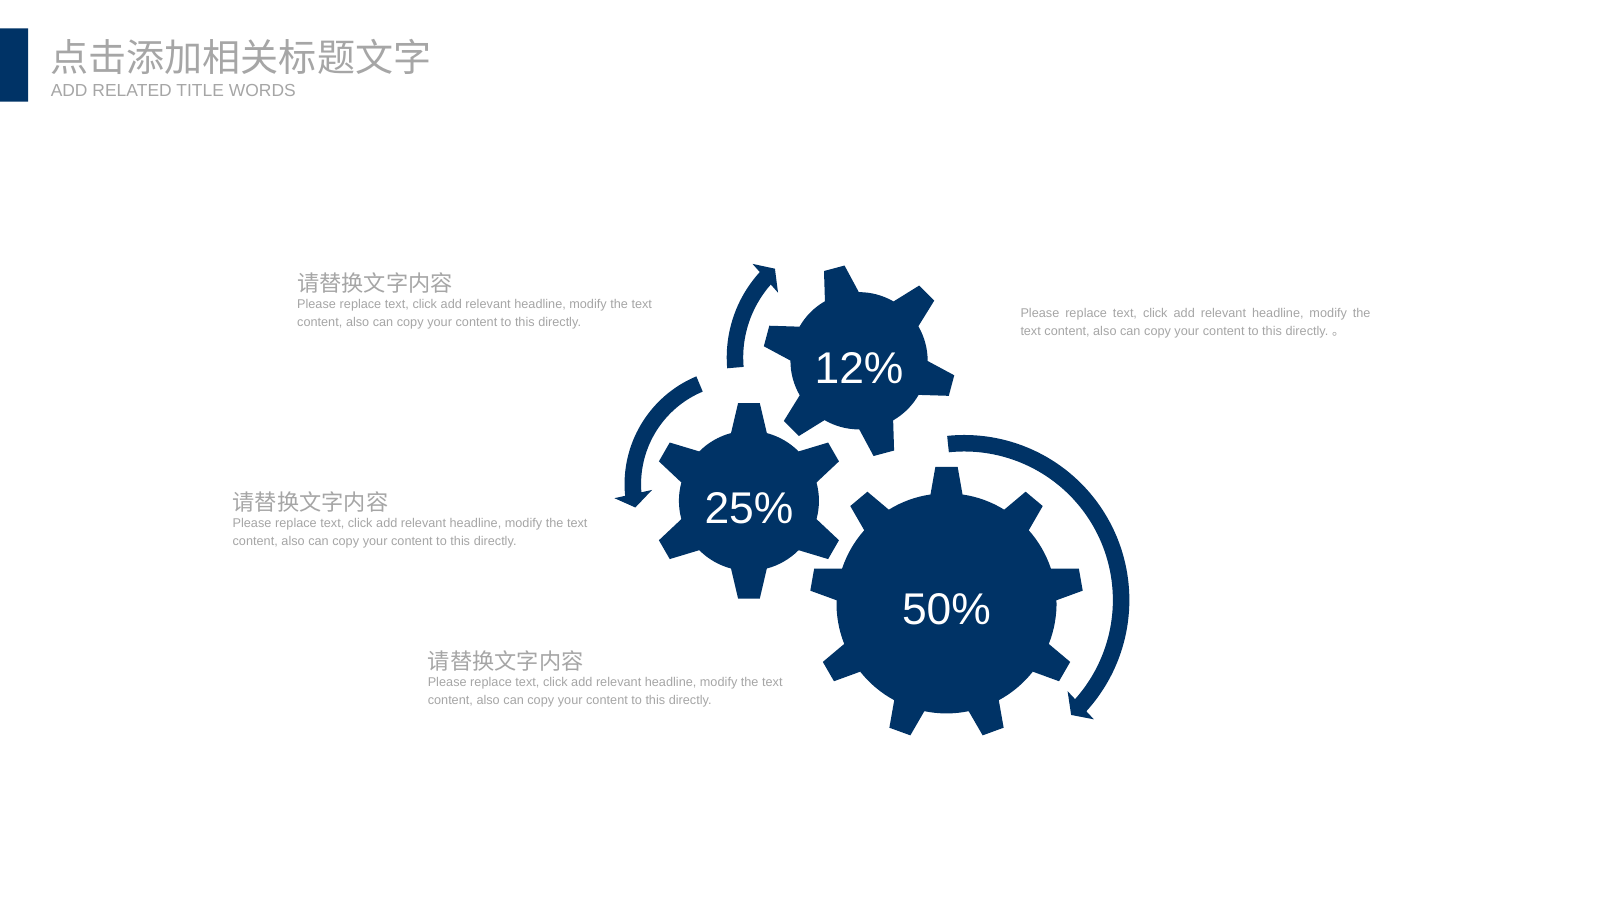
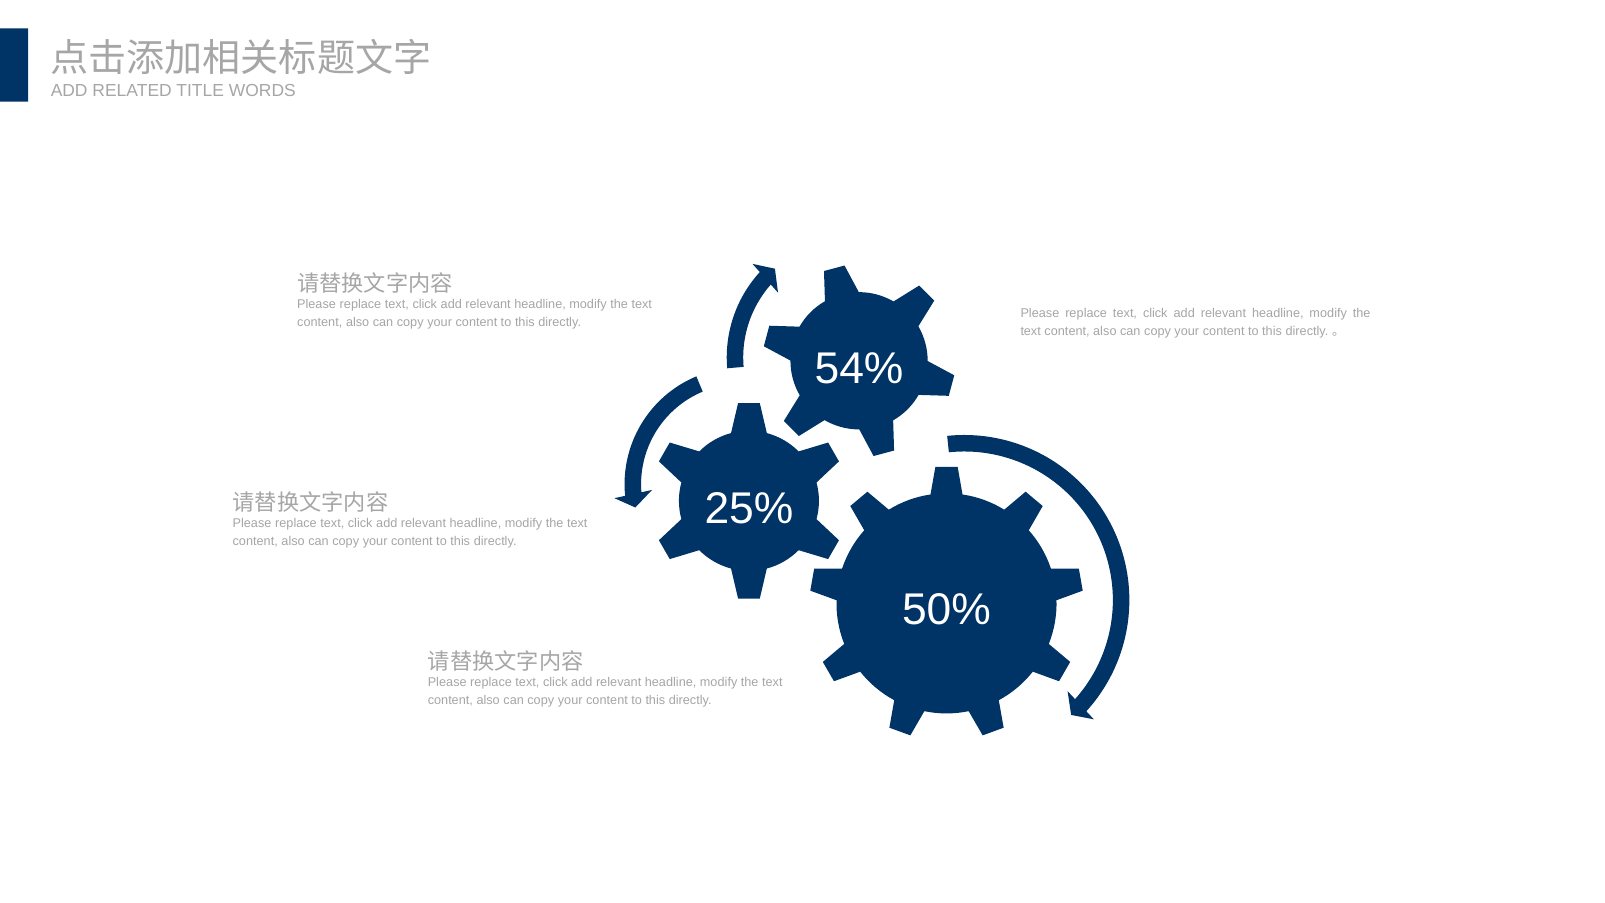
12%: 12% -> 54% (859, 369)
